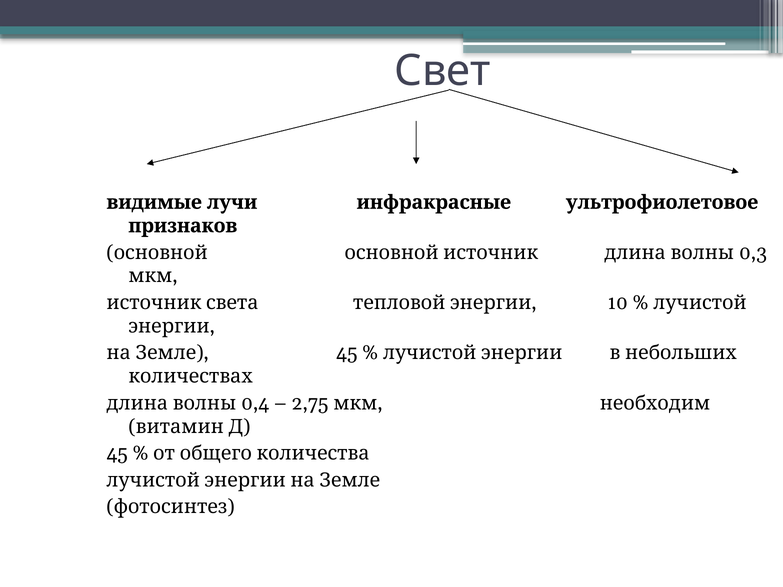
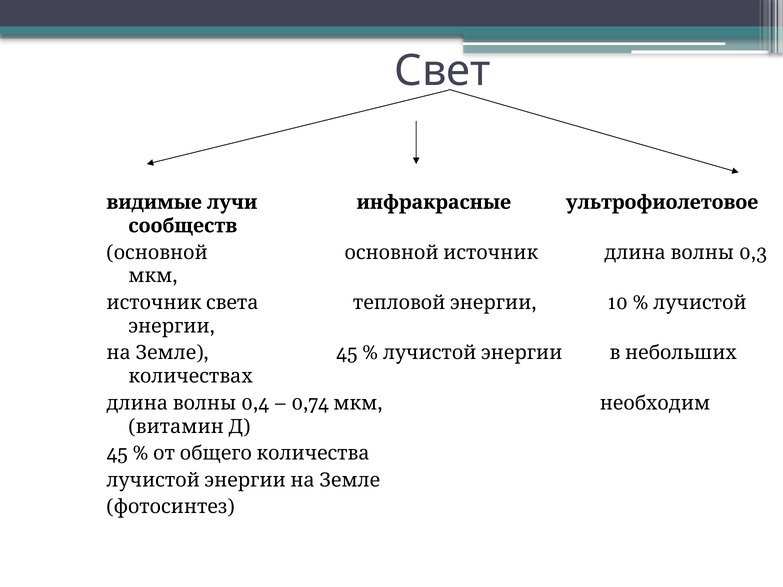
признаков: признаков -> сообществ (183, 226)
2,75: 2,75 -> 0,74 (310, 403)
